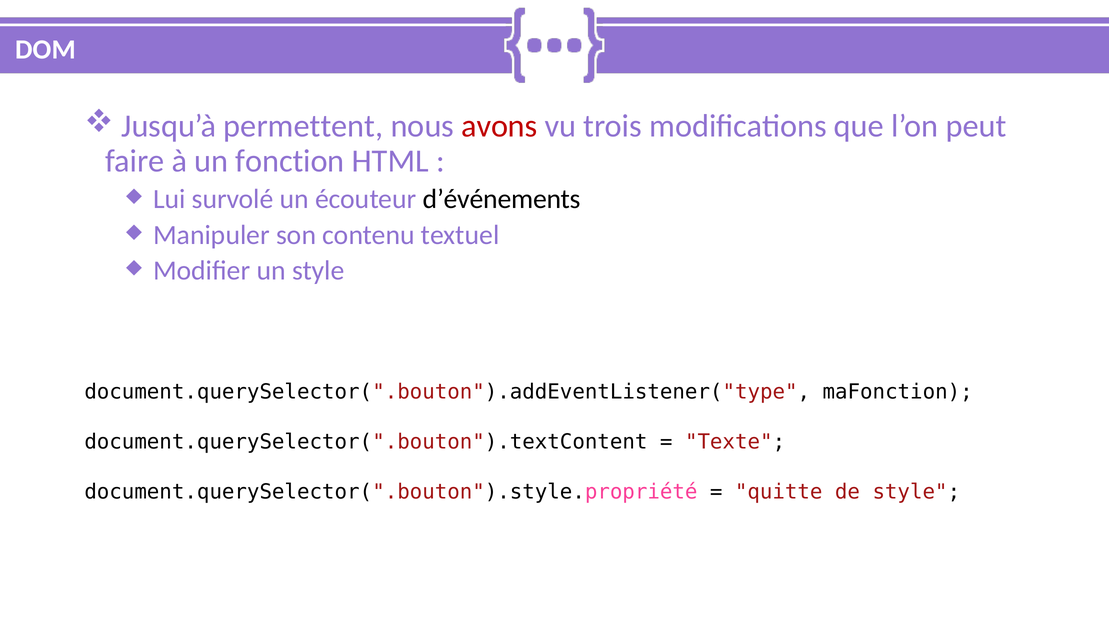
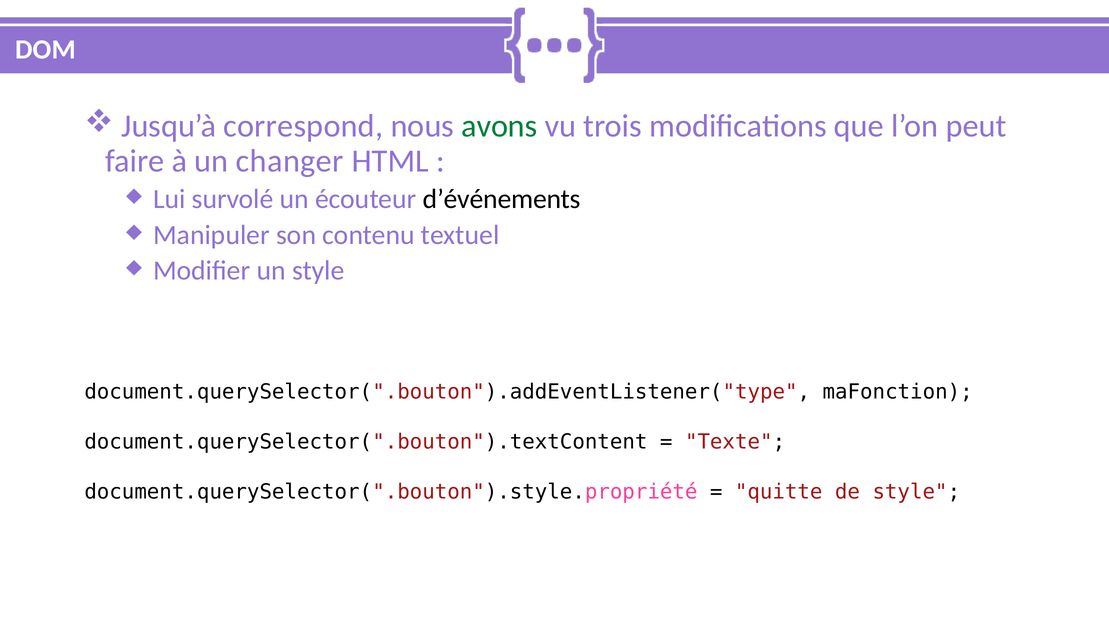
permettent: permettent -> correspond (303, 126)
avons colour: red -> green (499, 126)
fonction: fonction -> changer (290, 161)
